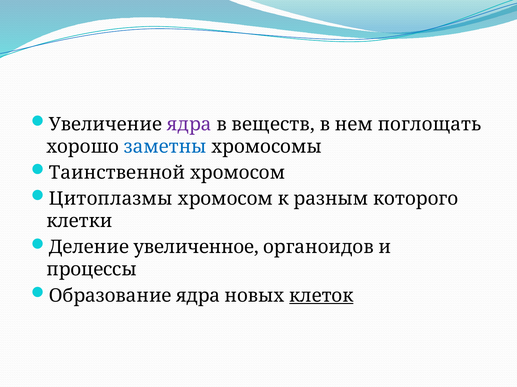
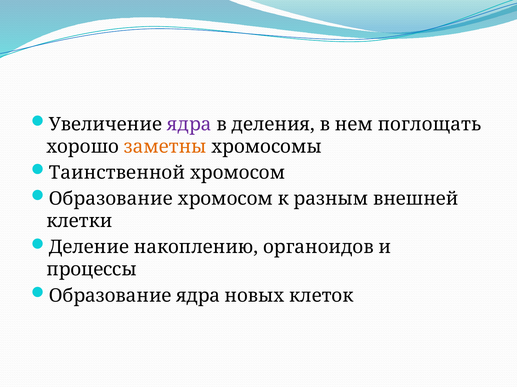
веществ: веществ -> деления (273, 124)
заметны colour: blue -> orange (165, 147)
Цитоплазмы: Цитоплазмы -> Образование (111, 199)
которого: которого -> внешней (416, 199)
увеличенное: увеличенное -> накоплению (196, 248)
клеток underline: present -> none (321, 296)
